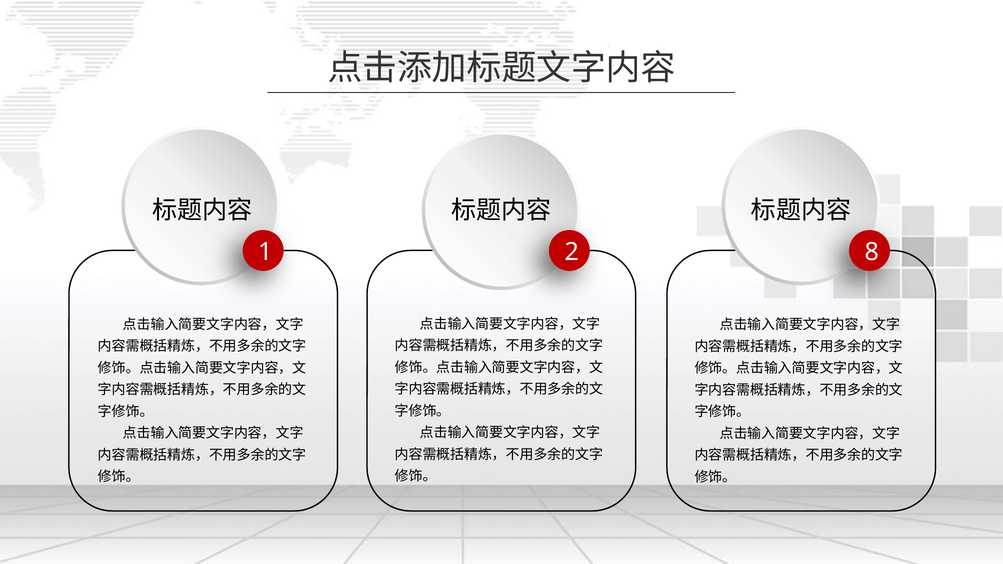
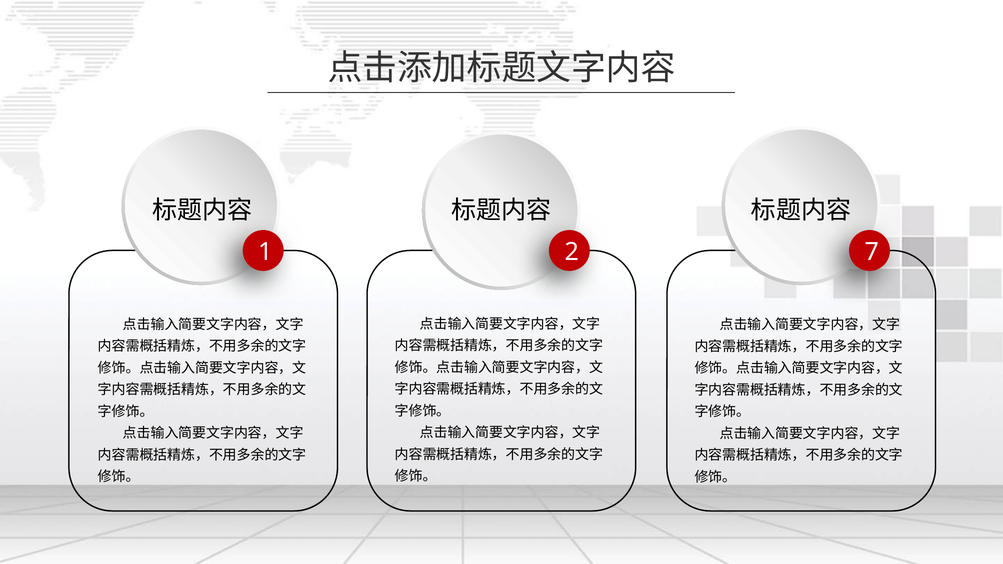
8: 8 -> 7 (872, 252)
